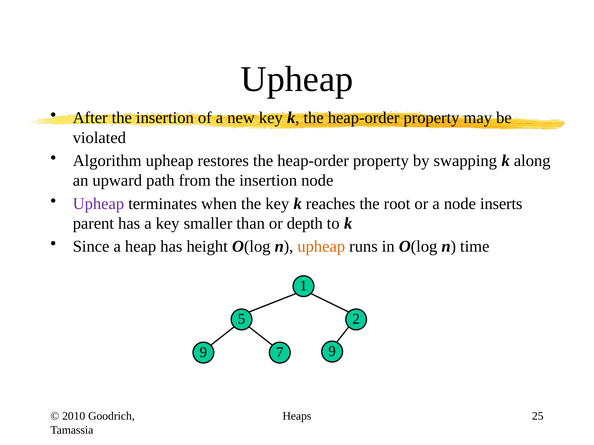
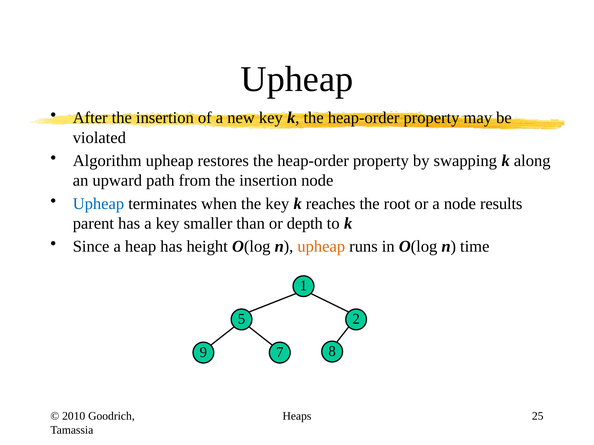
Upheap colour: purple -> blue (98, 204)
inserts: inserts -> results (501, 204)
9 9: 9 -> 8 (332, 352)
